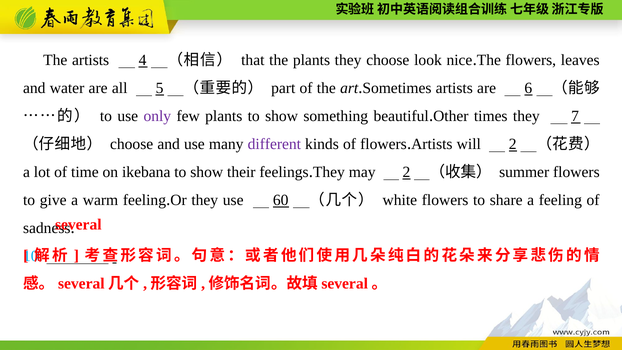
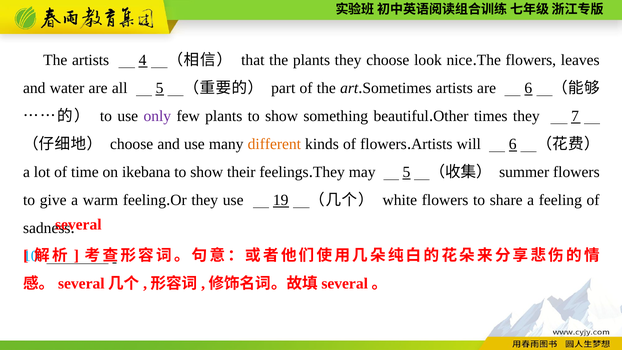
different colour: purple -> orange (274, 144)
will 2: 2 -> 6 (513, 144)
may 2: 2 -> 5 (406, 172)
60: 60 -> 19 (281, 200)
